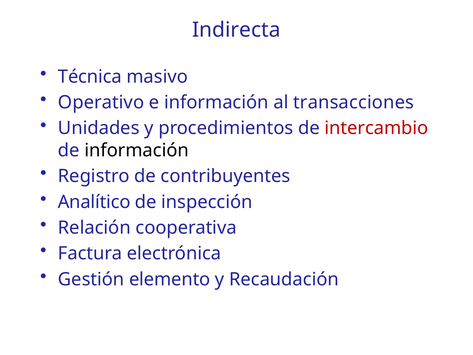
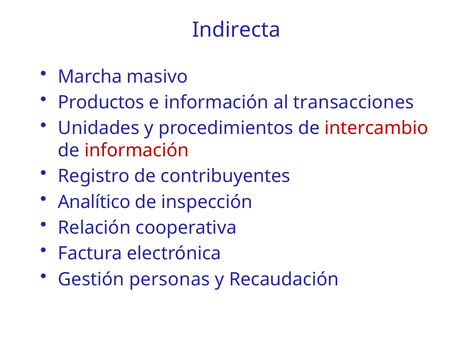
Técnica: Técnica -> Marcha (90, 77)
Operativo: Operativo -> Productos (101, 102)
información colour: black -> red (137, 150)
elemento: elemento -> personas (170, 279)
